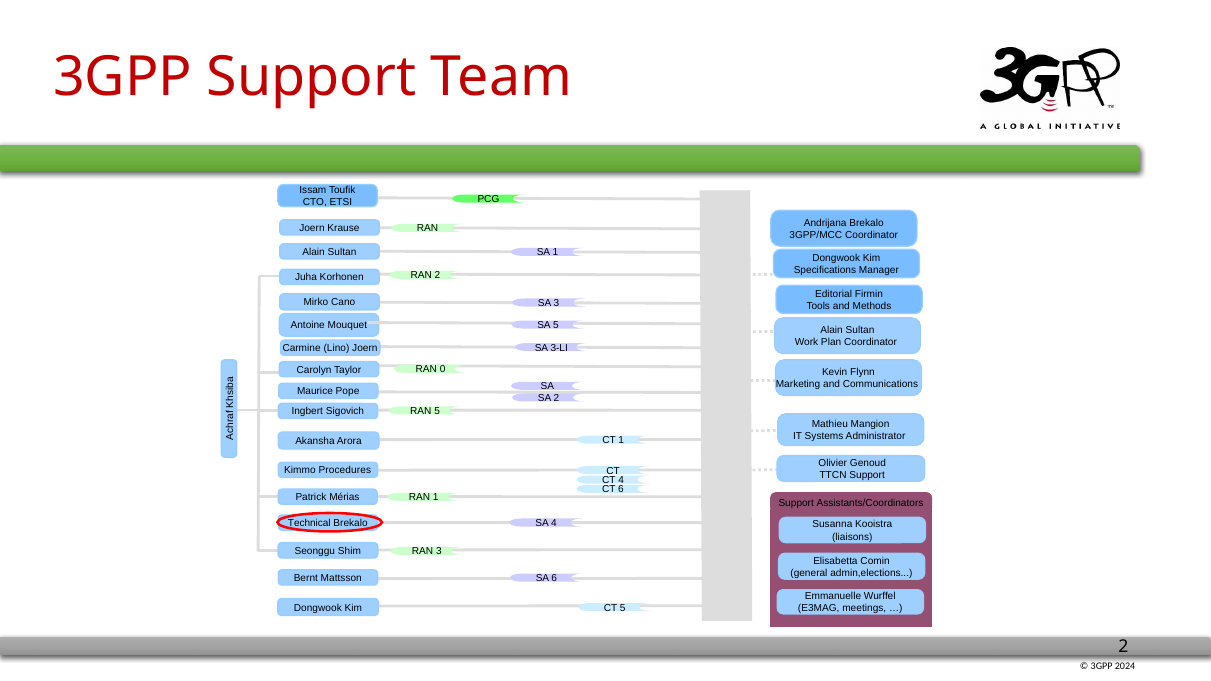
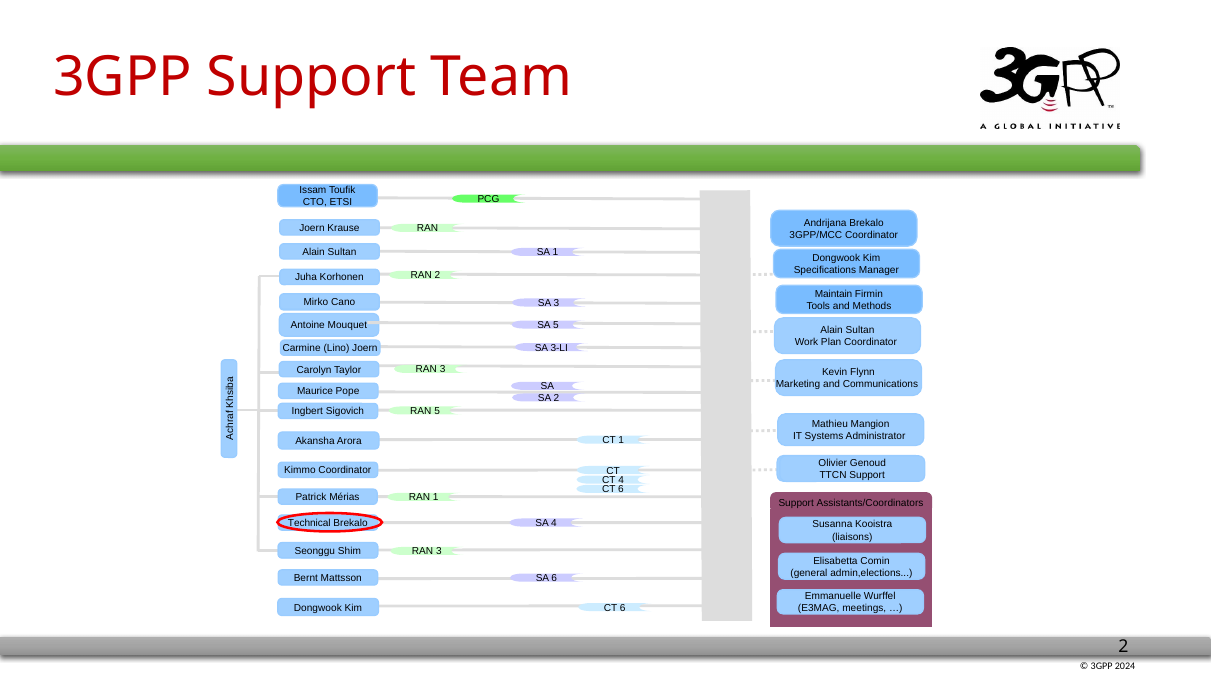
Editorial: Editorial -> Maintain (834, 294)
0: 0 -> 3 (443, 370)
Kimmo Procedures: Procedures -> Coordinator (345, 471)
5: 5 -> 6 (623, 608)
